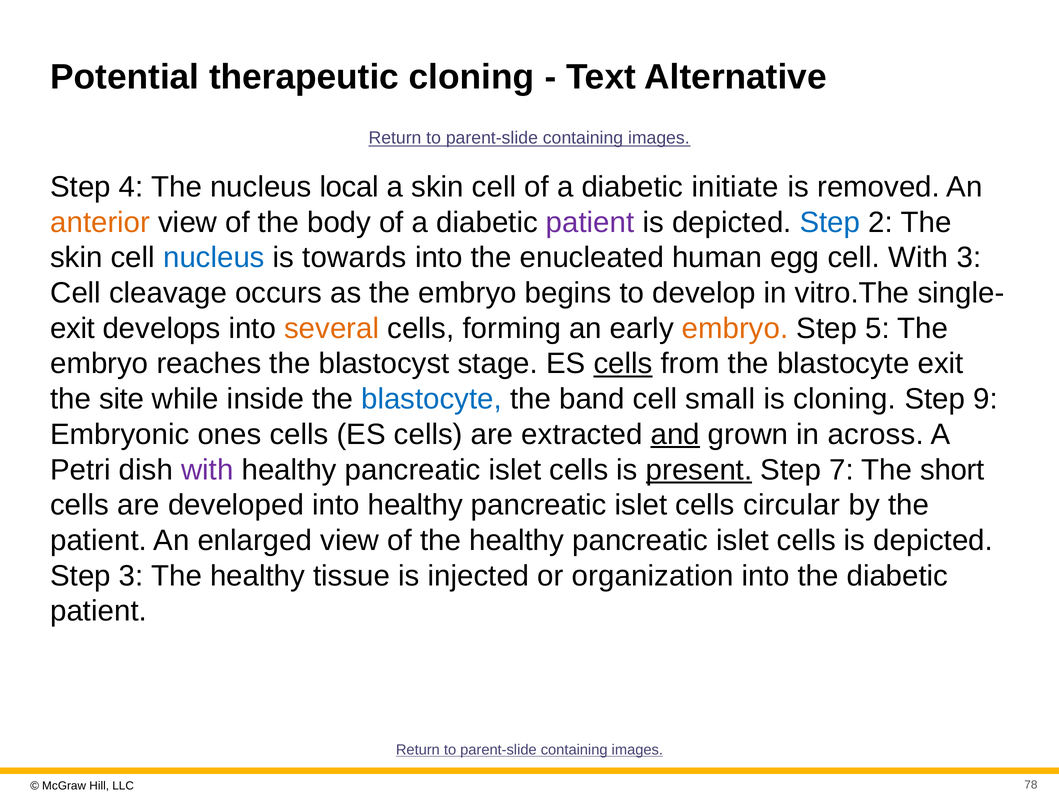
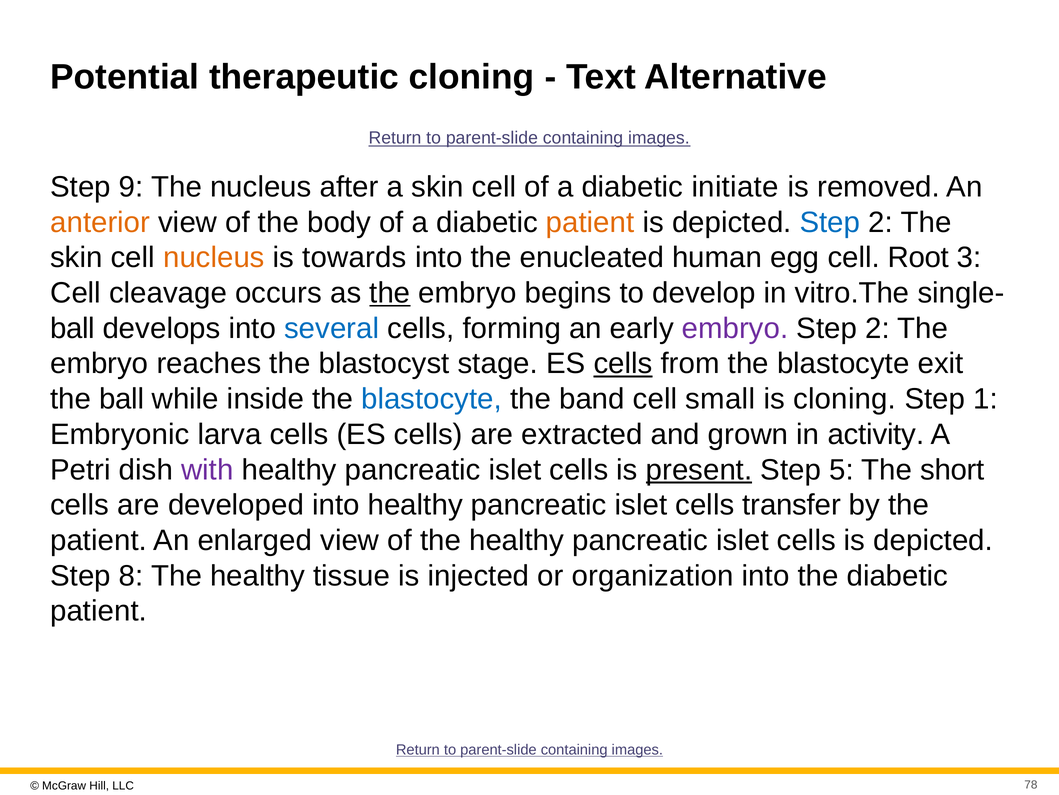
4: 4 -> 9 (131, 187)
local: local -> after (349, 187)
patient colour: purple -> orange (590, 222)
nucleus colour: blue -> orange (214, 257)
cell With: With -> Root (919, 257)
the underline: none -> present (390, 293)
exit: exit -> ball (73, 328)
several colour: orange -> blue (332, 328)
embryo colour: orange -> purple (735, 328)
5: 5 -> 2 (877, 328)
the site: site -> ball (122, 399)
9: 9 -> 1 (986, 399)
ones: ones -> larva (229, 434)
and underline: present -> none (675, 434)
across: across -> activity (876, 434)
7: 7 -> 5 (842, 469)
circular: circular -> transfer (792, 505)
Step 3: 3 -> 8 (131, 575)
